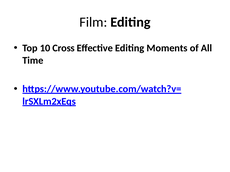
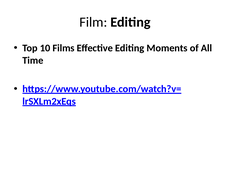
Cross: Cross -> Films (64, 48)
